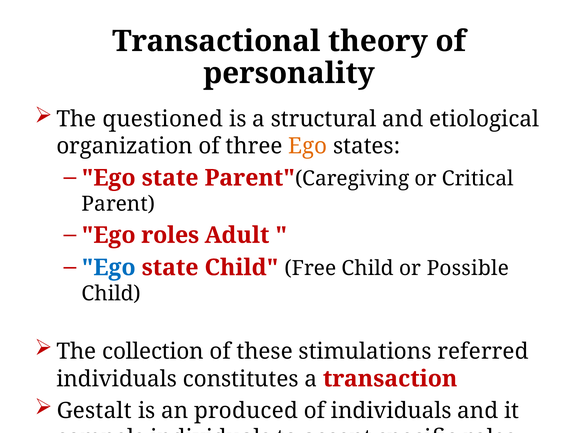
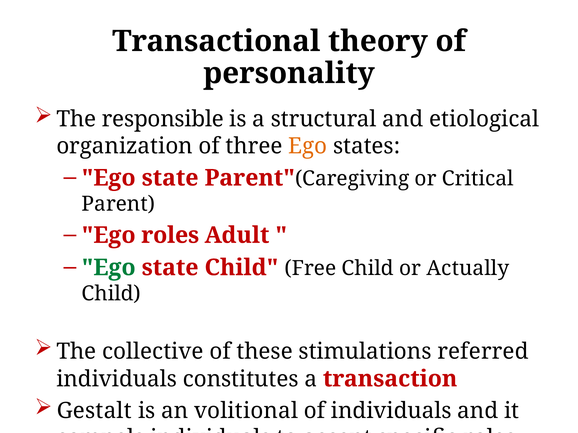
questioned: questioned -> responsible (163, 119)
Ego colour: blue -> green (109, 268)
Possible: Possible -> Actually (468, 269)
collection: collection -> collective (153, 352)
produced: produced -> volitional (246, 411)
